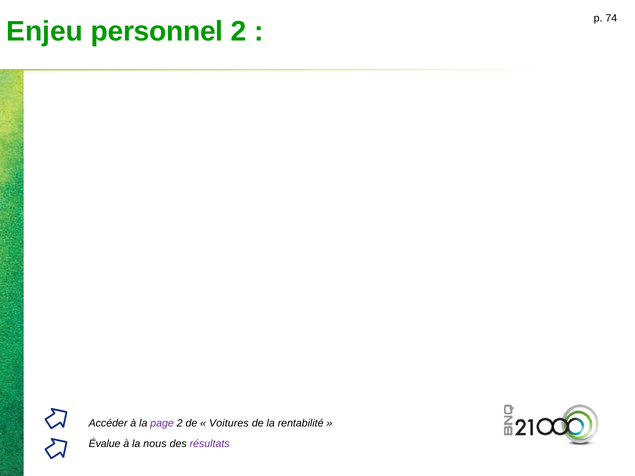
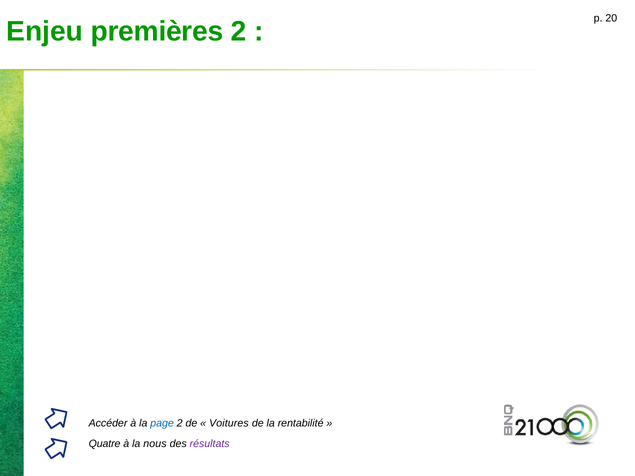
personnel: personnel -> premières (157, 31)
74: 74 -> 20 (611, 18)
page colour: purple -> blue (162, 423)
Évalue: Évalue -> Quatre (105, 444)
